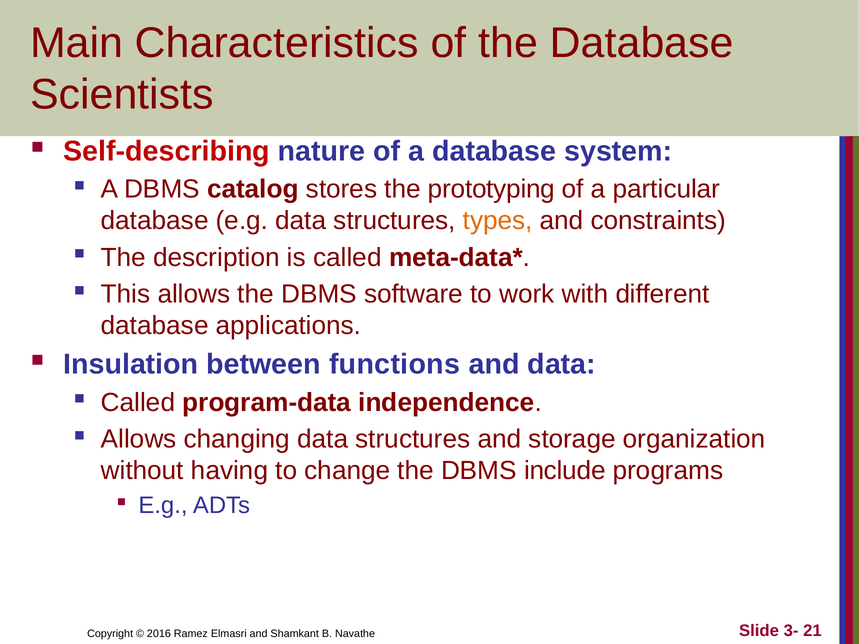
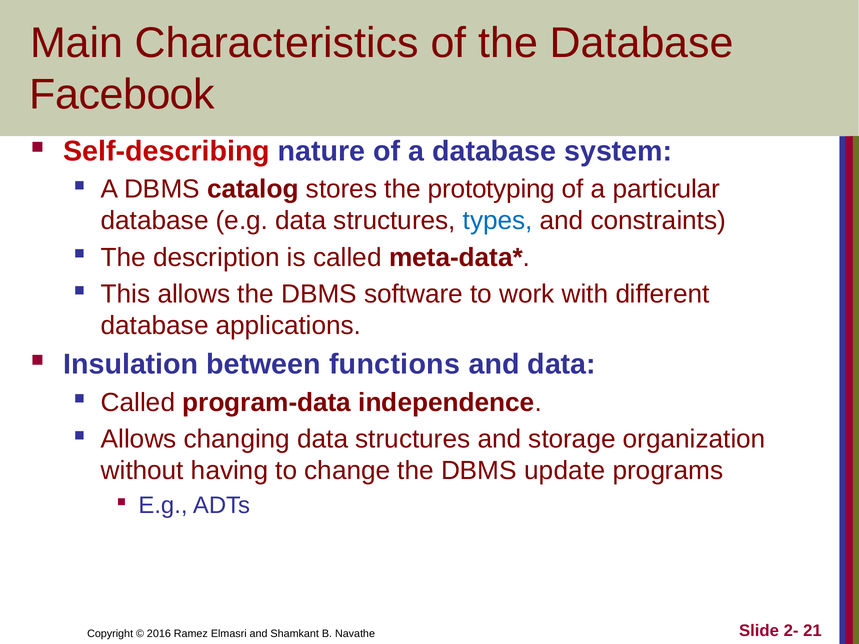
Scientists: Scientists -> Facebook (122, 95)
types colour: orange -> blue (498, 221)
include: include -> update (565, 471)
3-: 3- -> 2- (791, 631)
